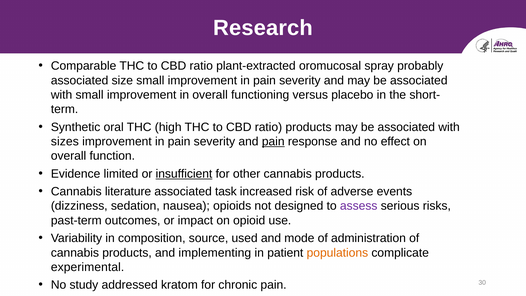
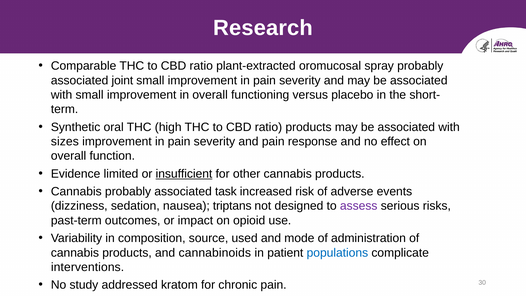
size: size -> joint (122, 80)
pain underline: present -> none (273, 141)
Cannabis literature: literature -> probably (128, 191)
opioids: opioids -> triptans (232, 206)
implementing: implementing -> cannabinoids (215, 253)
populations colour: orange -> blue (337, 253)
experimental: experimental -> interventions (88, 267)
